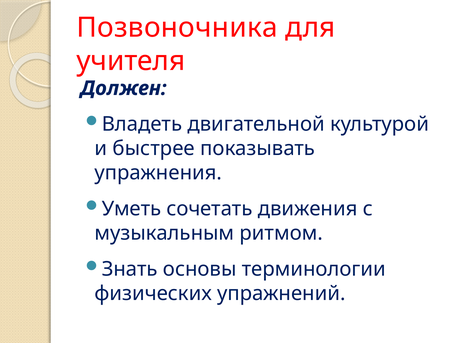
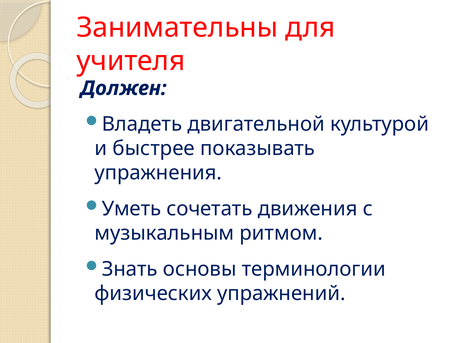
Позвоночника: Позвоночника -> Занимательны (177, 28)
